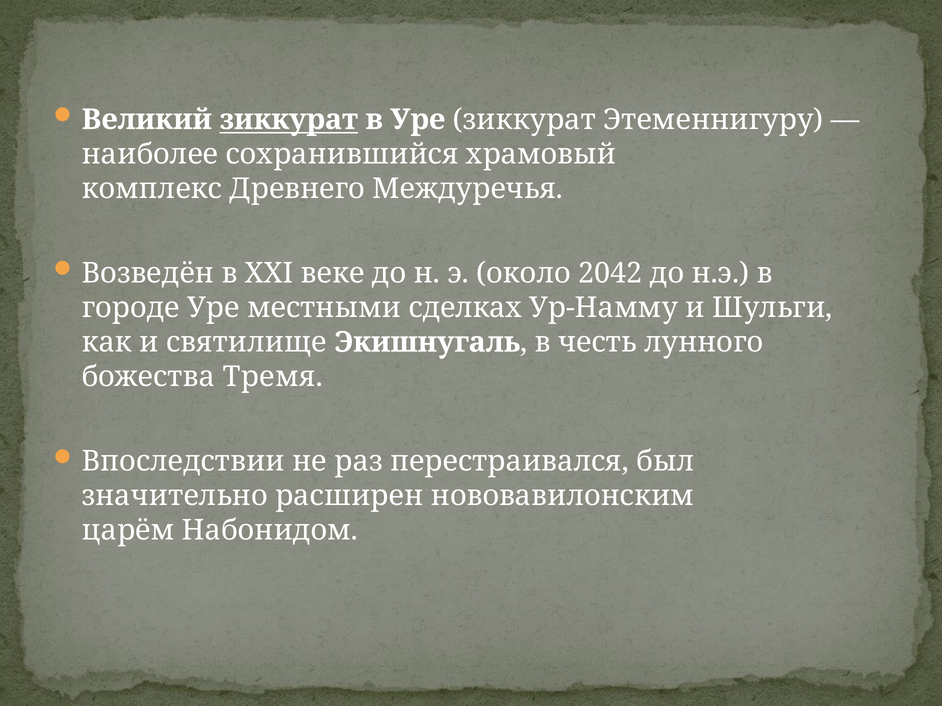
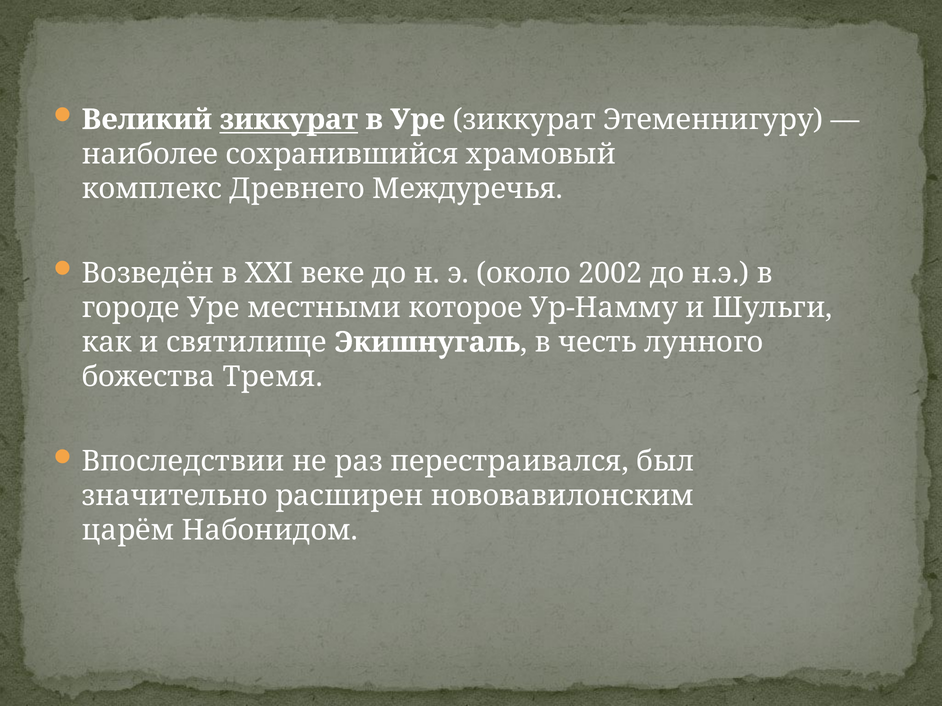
2042: 2042 -> 2002 (610, 273)
сделках: сделках -> которое (465, 308)
